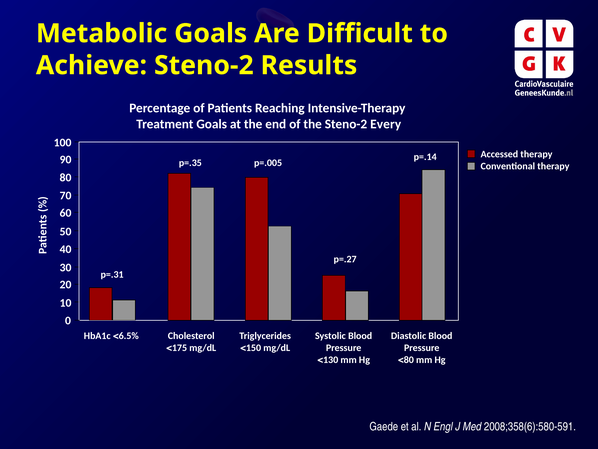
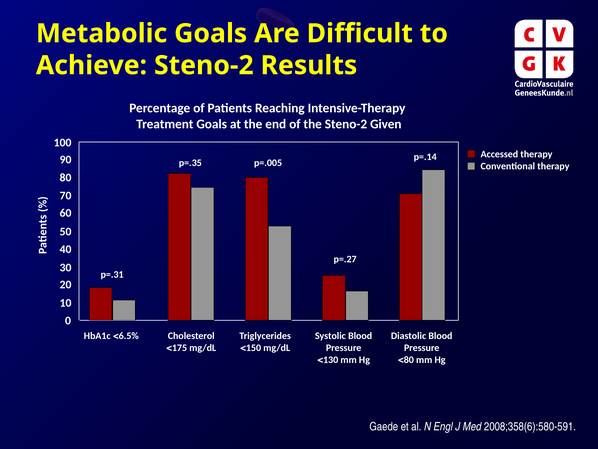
Every: Every -> Given (386, 124)
